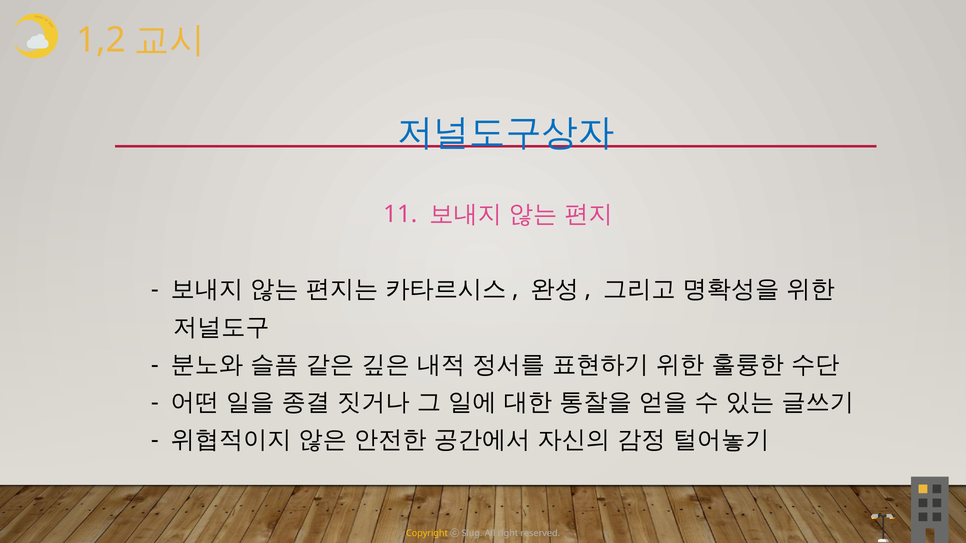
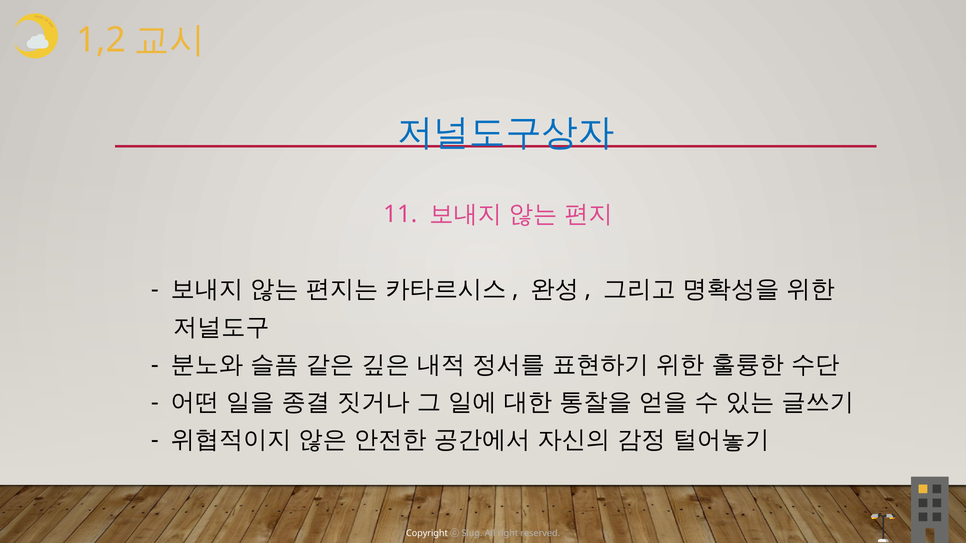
Copyright colour: yellow -> white (427, 534)
